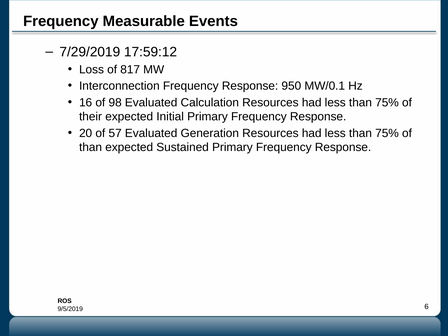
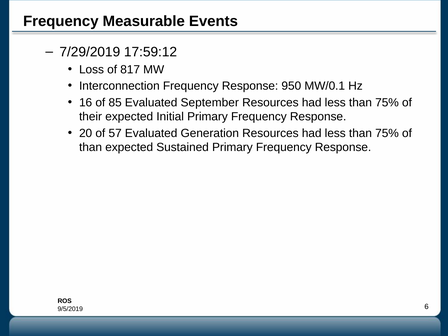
98: 98 -> 85 (115, 103)
Calculation: Calculation -> September (210, 103)
